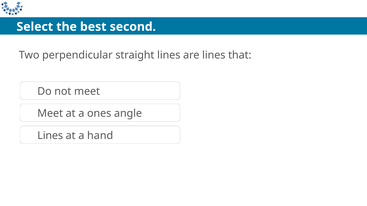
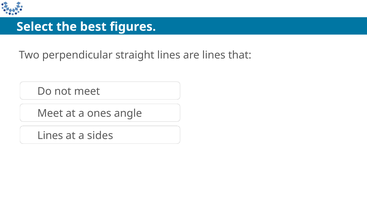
second: second -> figures (133, 27)
hand: hand -> sides (100, 136)
